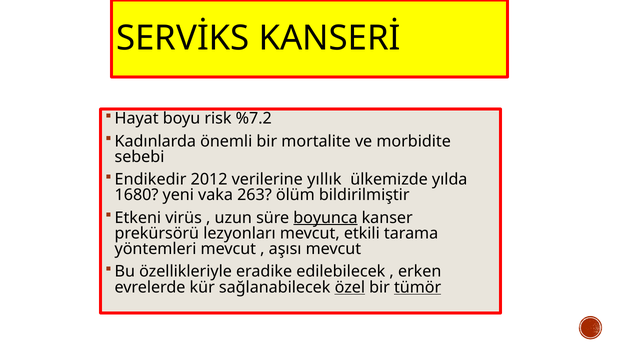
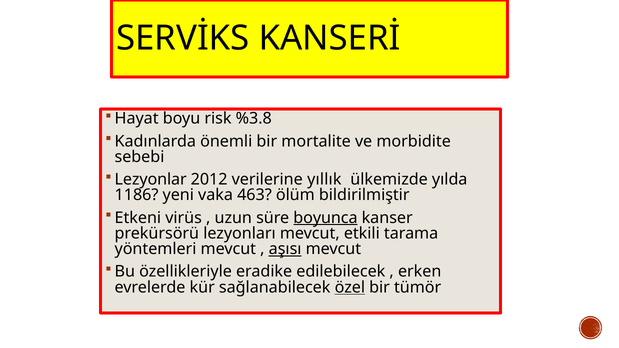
%7.2: %7.2 -> %3.8 (254, 119)
Endikedir: Endikedir -> Lezyonlar (151, 180)
1680: 1680 -> 1186 (137, 195)
263: 263 -> 463 (254, 195)
aşısı underline: none -> present (285, 249)
tümör underline: present -> none (418, 287)
